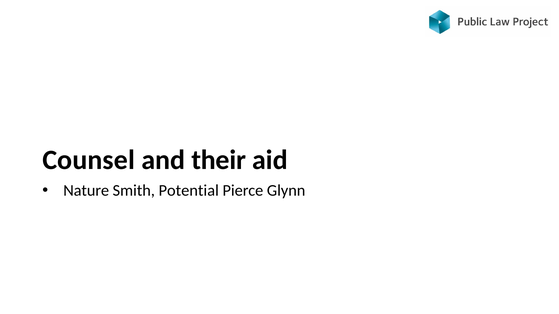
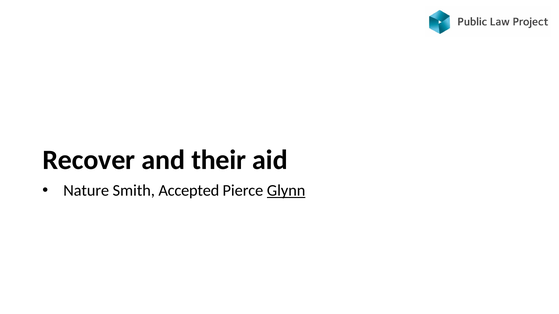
Counsel: Counsel -> Recover (89, 160)
Potential: Potential -> Accepted (189, 191)
Glynn underline: none -> present (286, 191)
